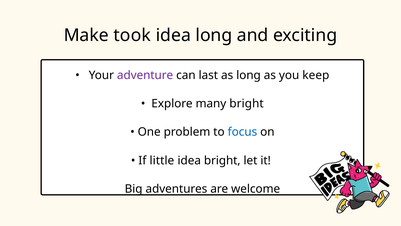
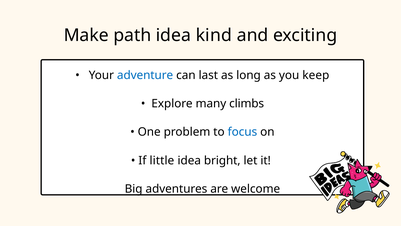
took: took -> path (132, 35)
idea long: long -> kind (214, 35)
adventure colour: purple -> blue (145, 75)
many bright: bright -> climbs (247, 103)
